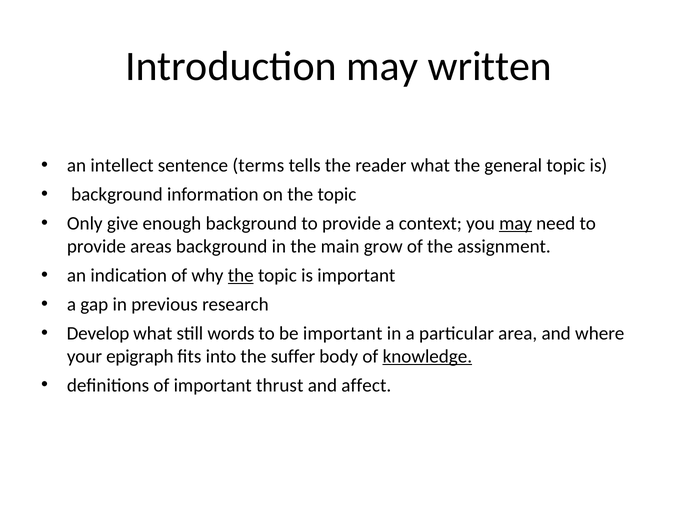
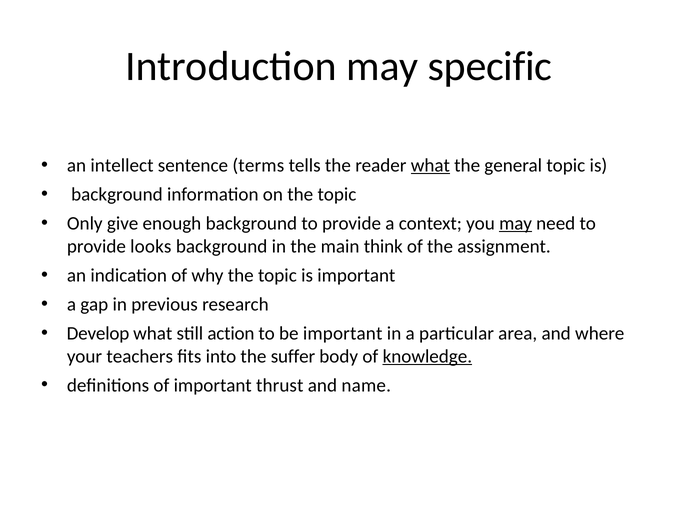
written: written -> specific (490, 67)
what underline: none -> present (430, 165)
areas: areas -> looks (151, 246)
grow: grow -> think (383, 246)
the underline: present -> none (241, 275)
words: words -> action (231, 333)
epigraph: epigraph -> teachers (140, 356)
affect: affect -> name (366, 385)
